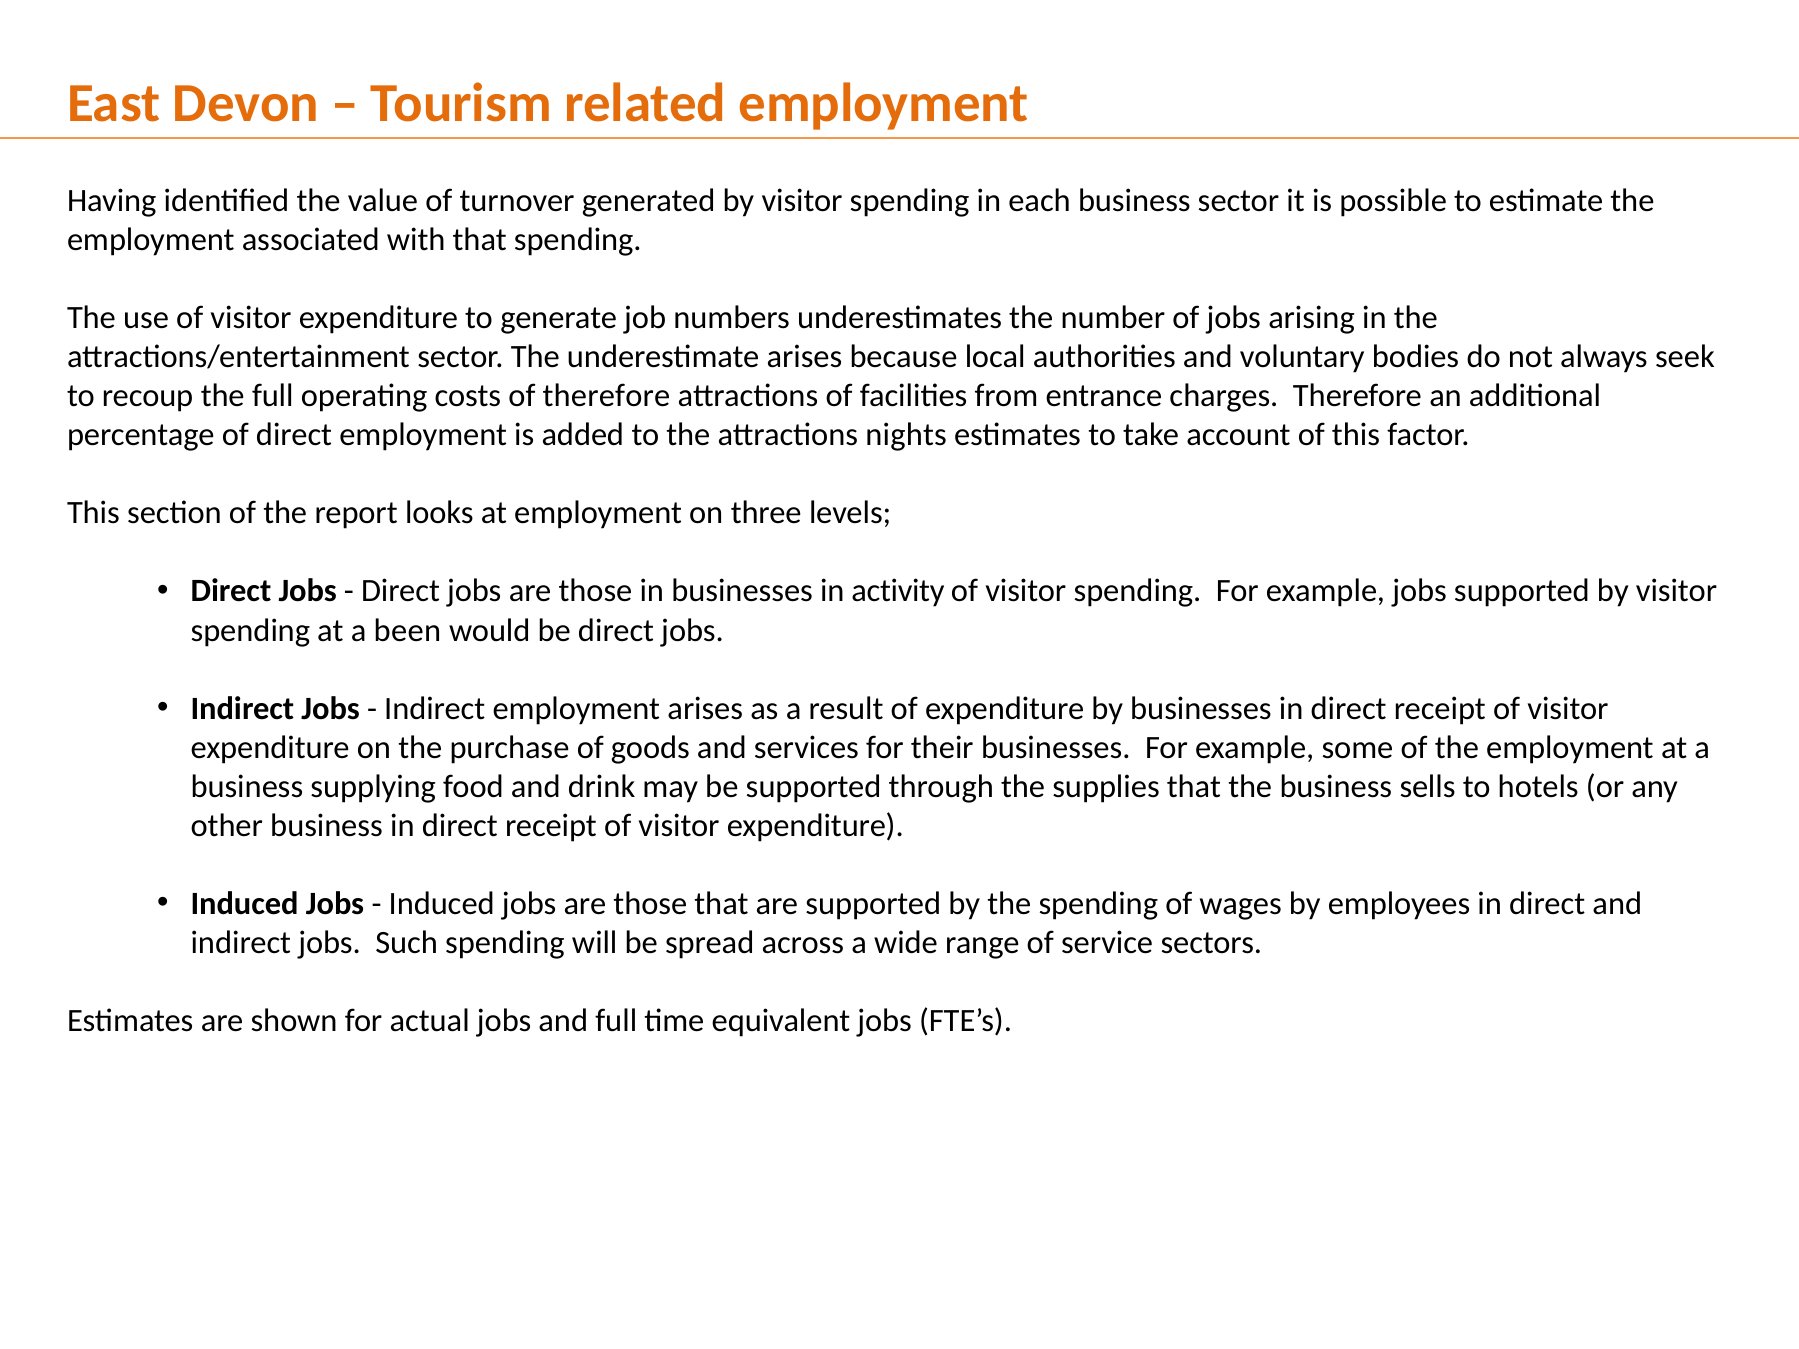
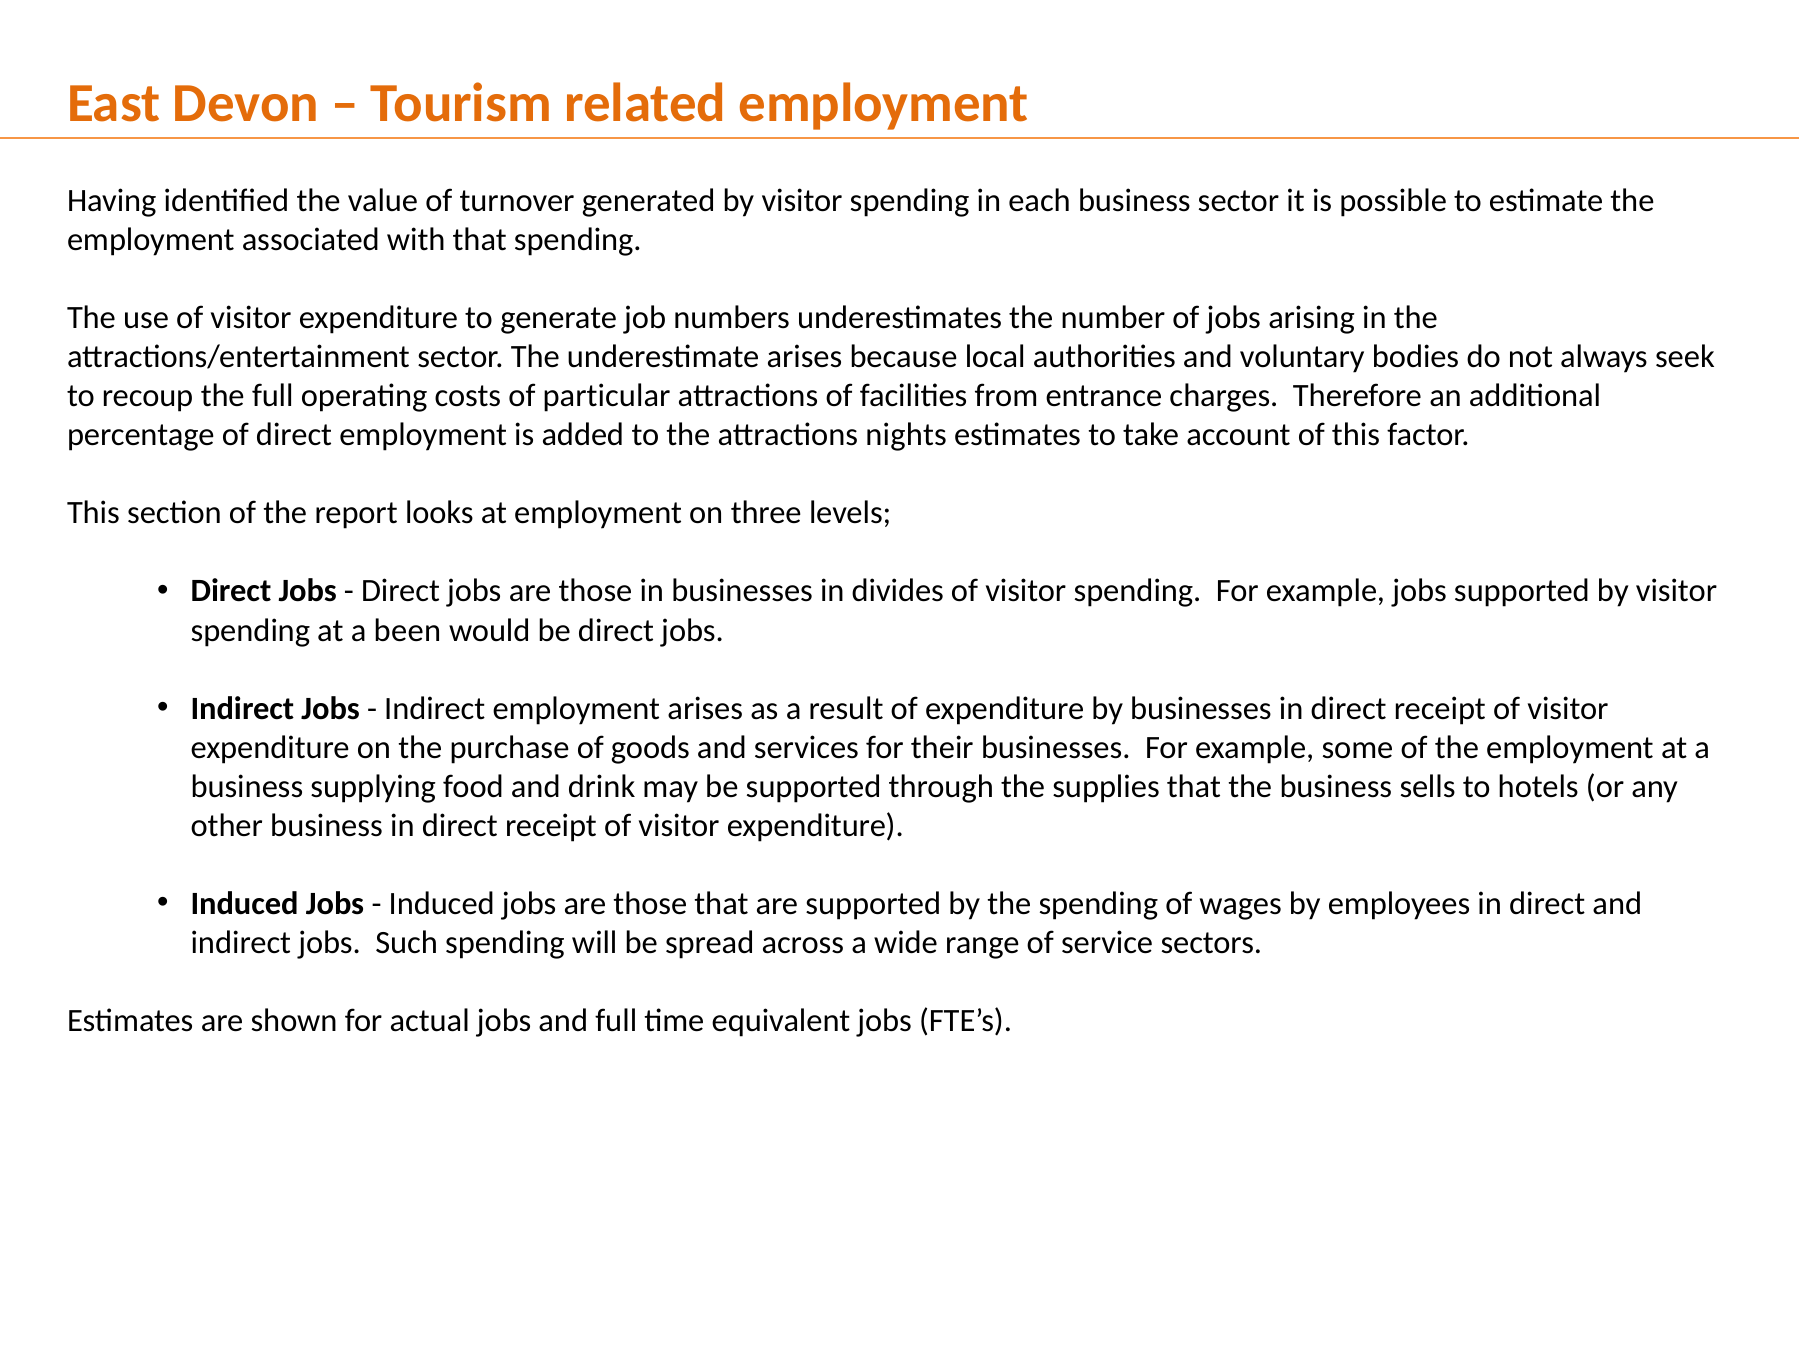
of therefore: therefore -> particular (607, 396)
activity: activity -> divides (898, 591)
